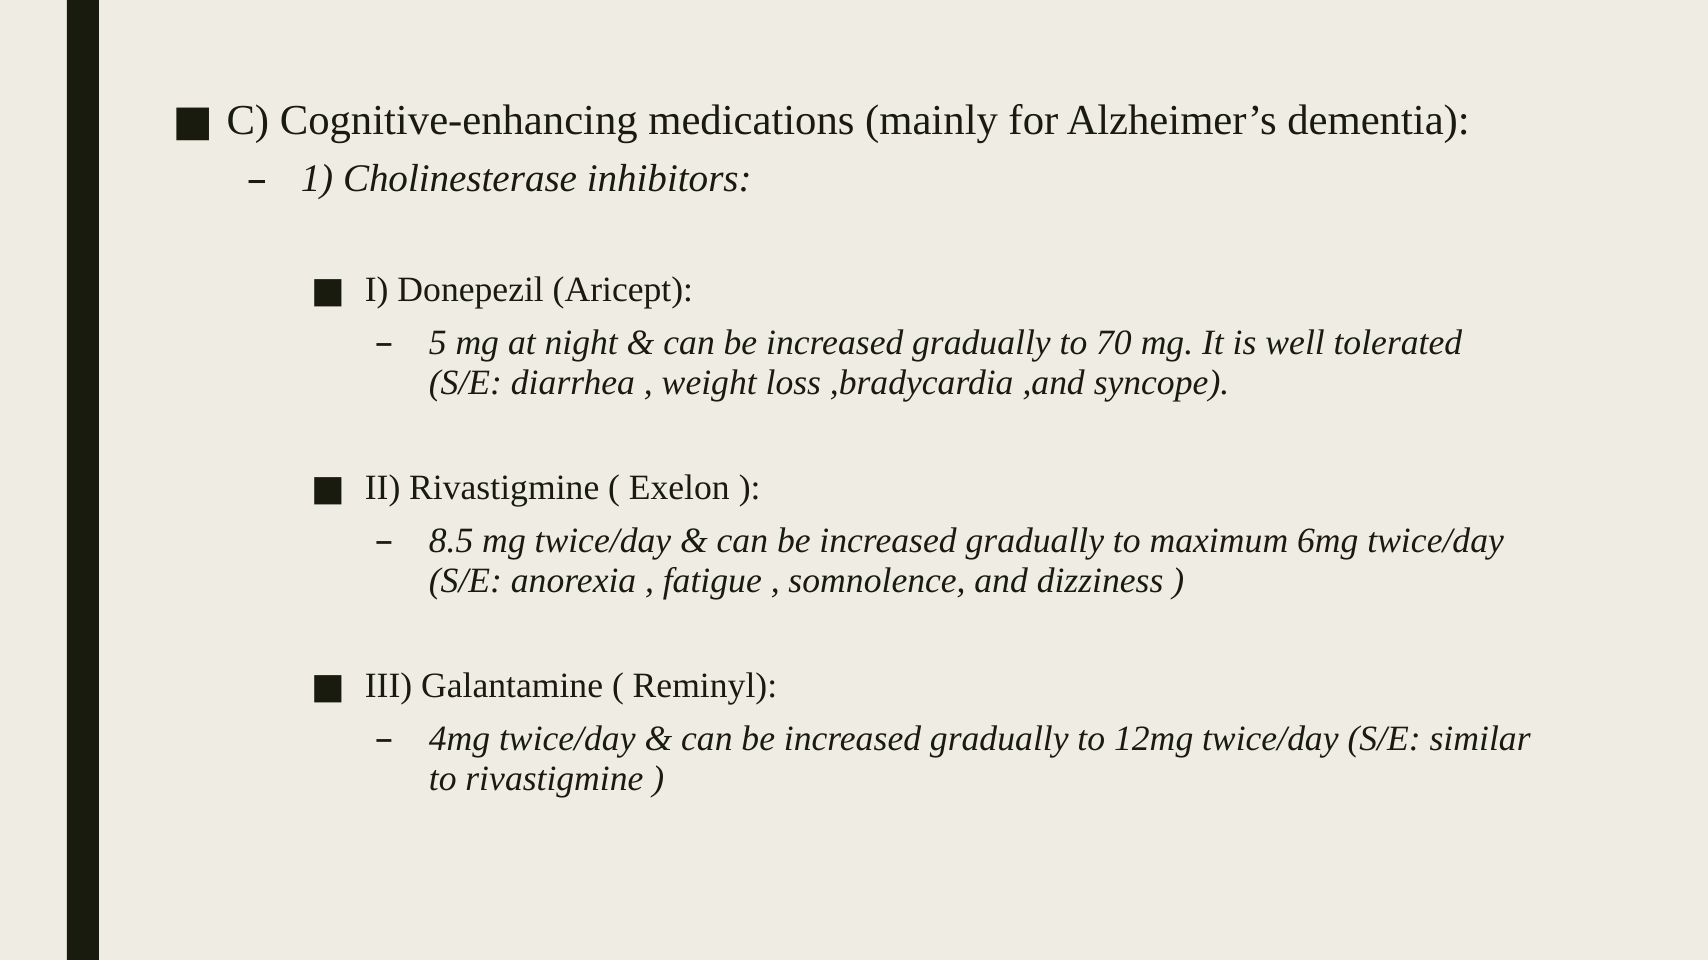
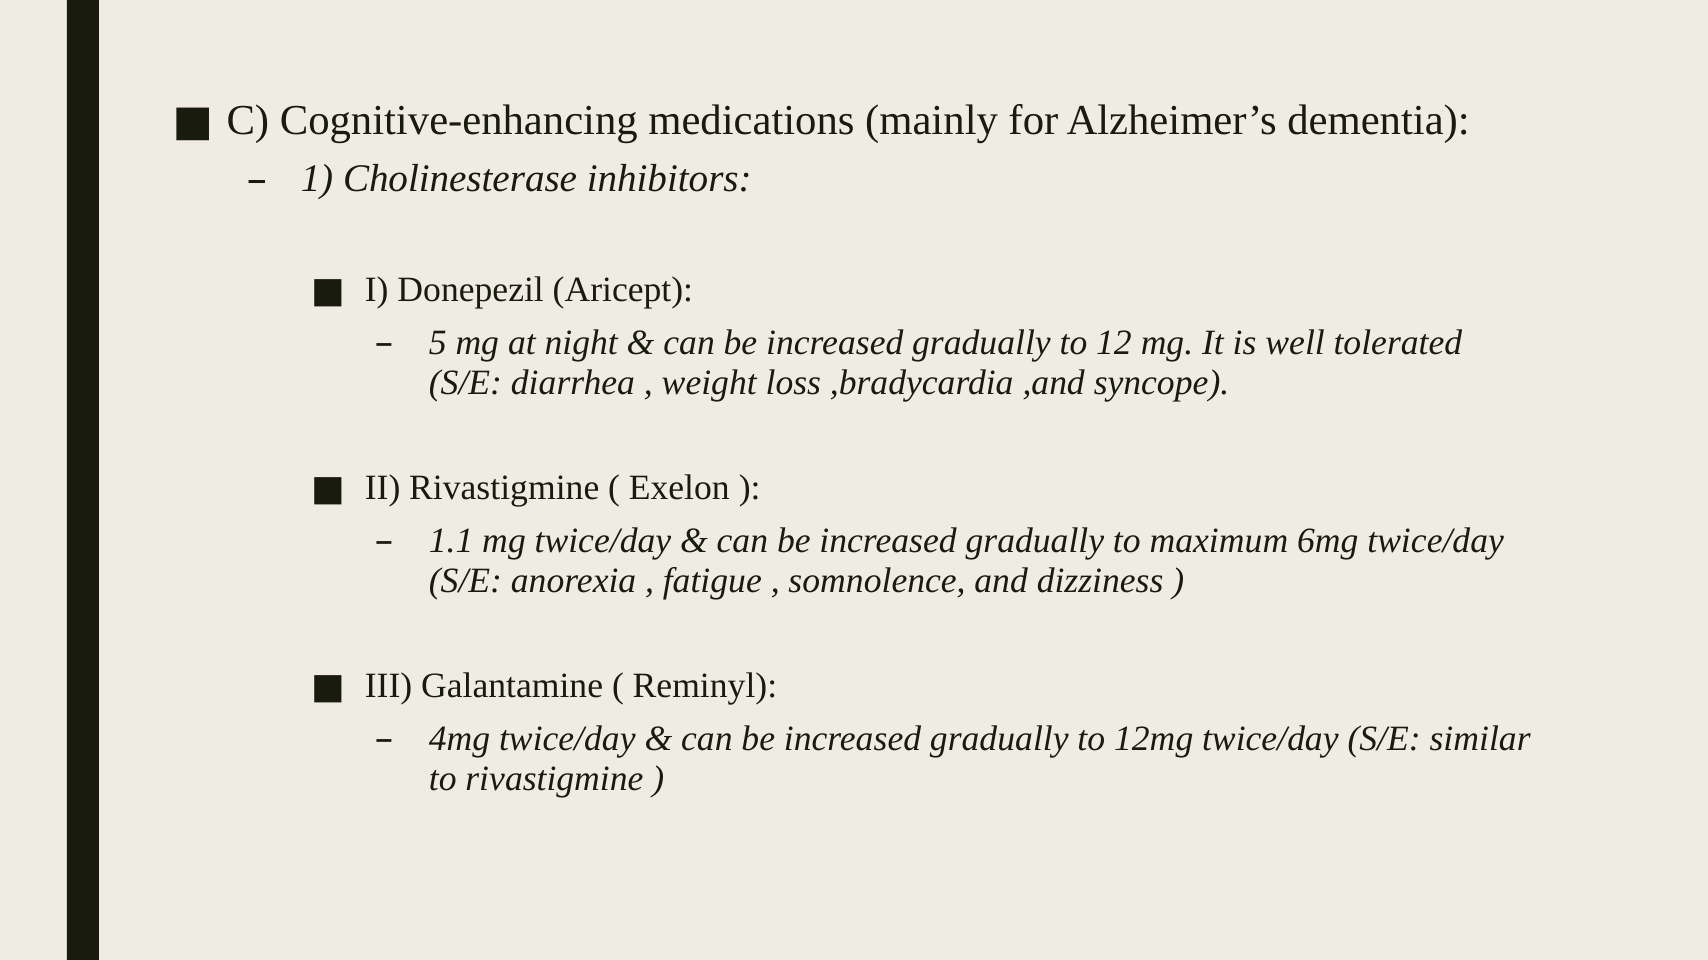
70: 70 -> 12 (1114, 343)
8.5: 8.5 -> 1.1 (451, 541)
